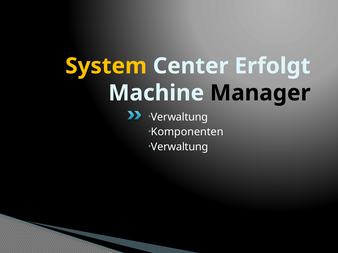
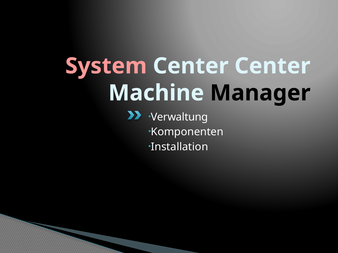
System colour: yellow -> pink (106, 66)
Center Erfolgt: Erfolgt -> Center (272, 66)
Verwaltung: Verwaltung -> Installation (180, 147)
